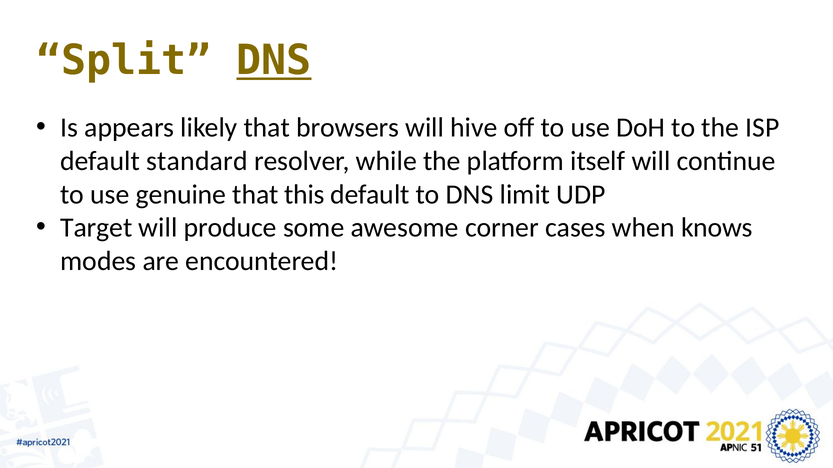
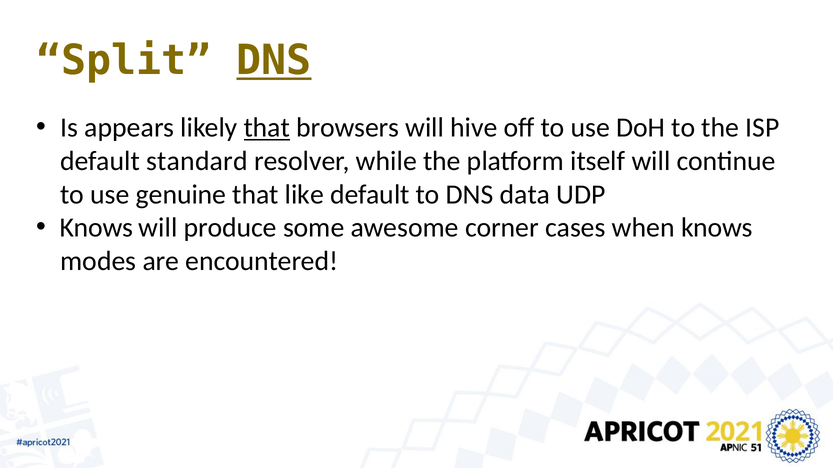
that underline: none -> present (267, 128)
this: this -> like (304, 195)
limit: limit -> data (525, 195)
Target: Target -> Knows (96, 228)
